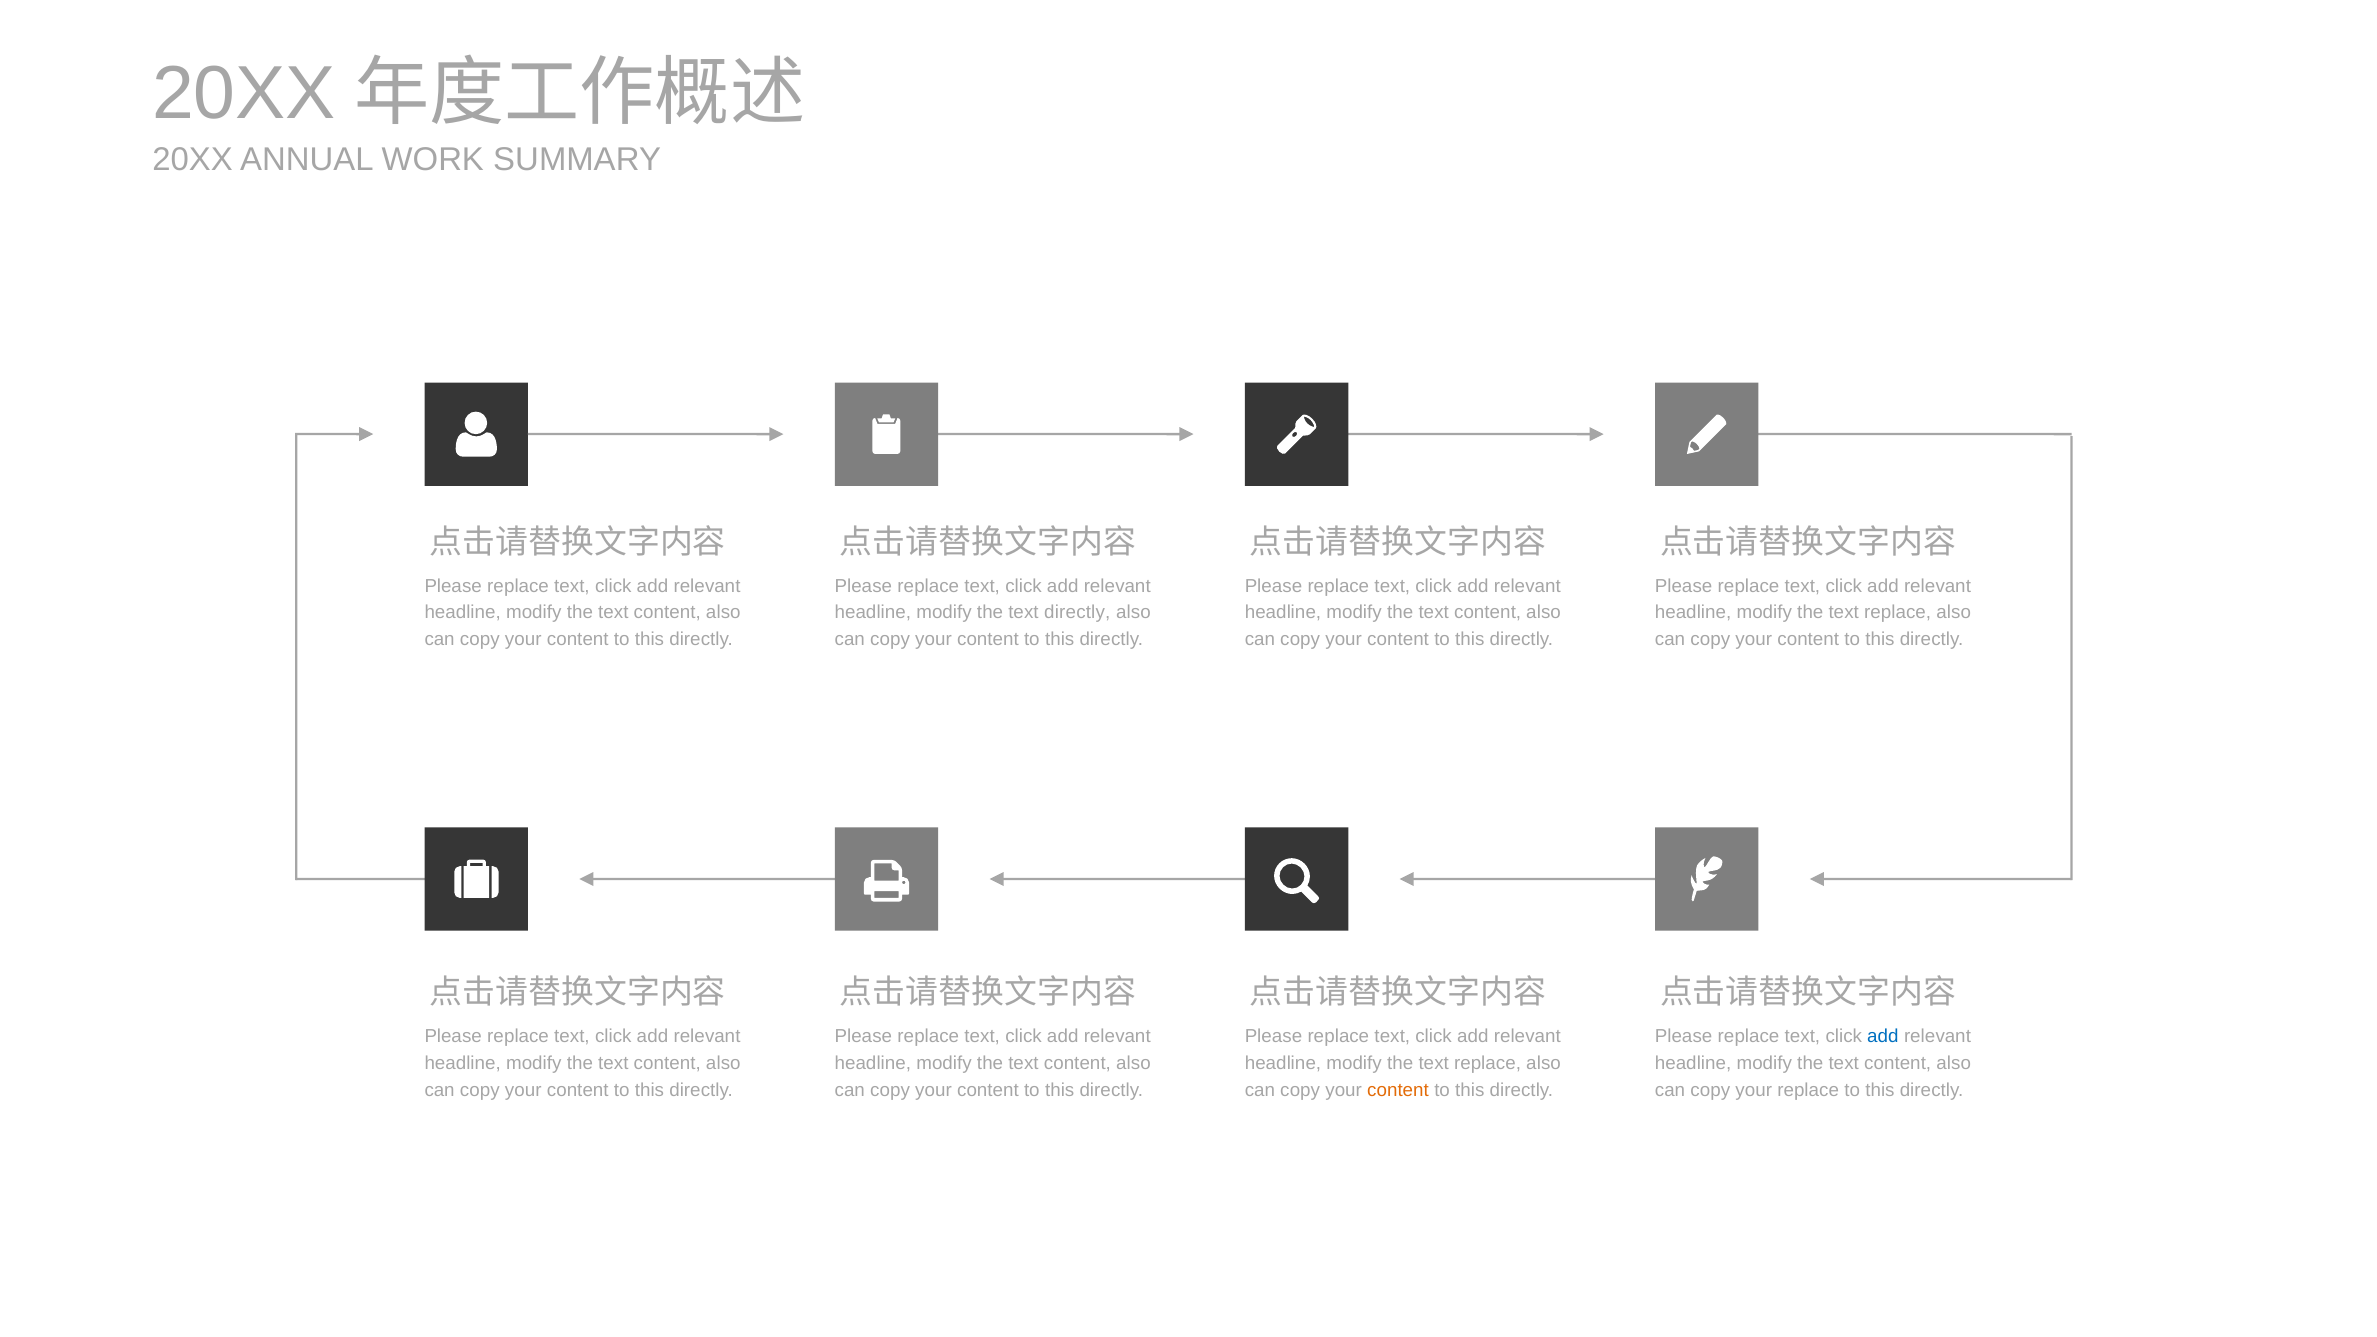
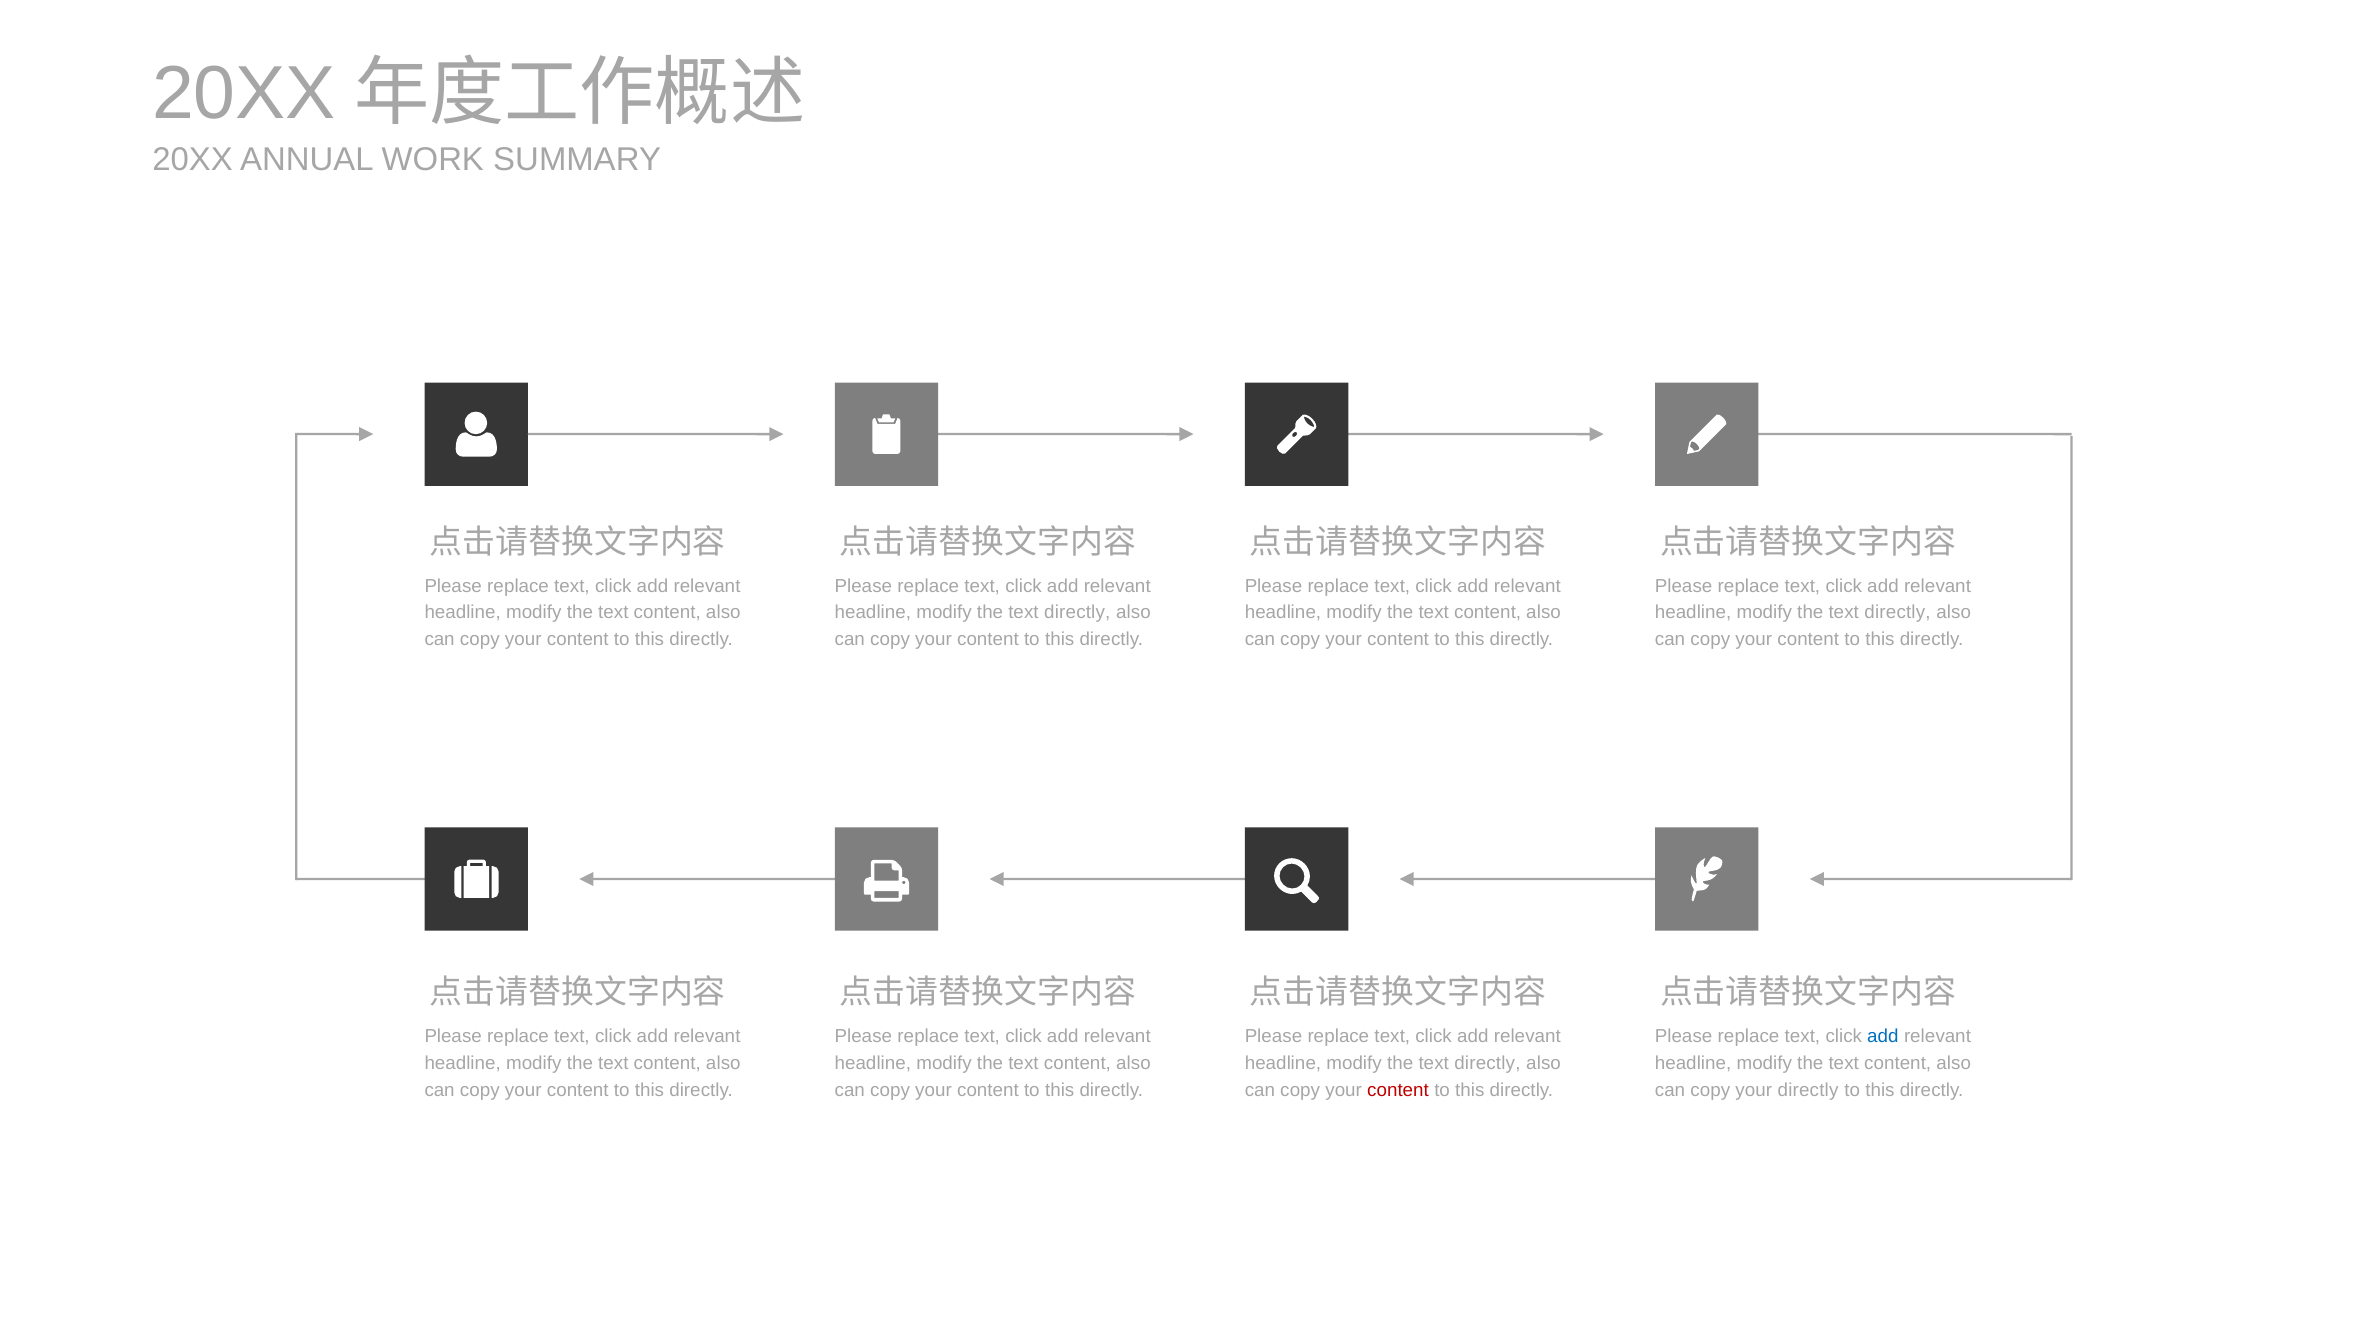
replace: replace -> directly (1898, 613)
replace: replace -> directly (1487, 1063)
content colour: orange -> red (1398, 1090)
your replace: replace -> directly (1808, 1090)
